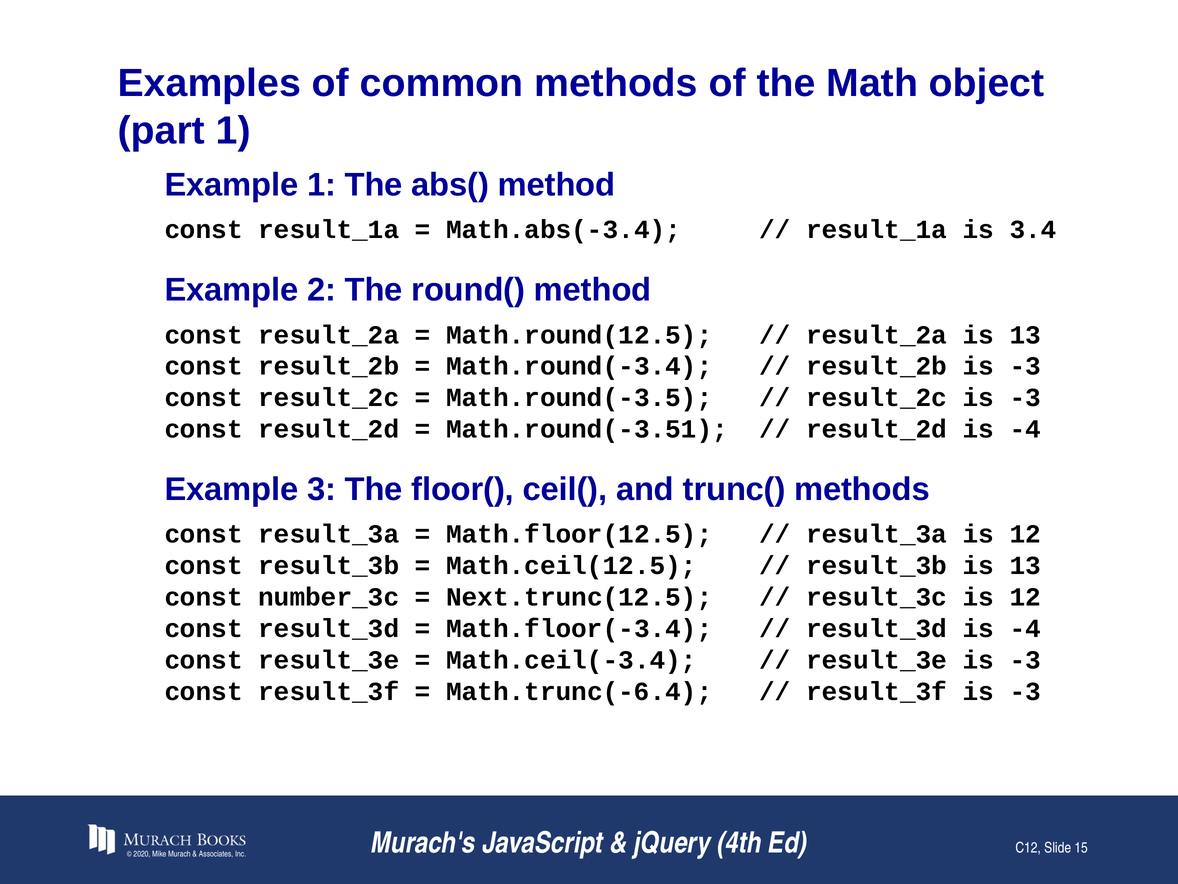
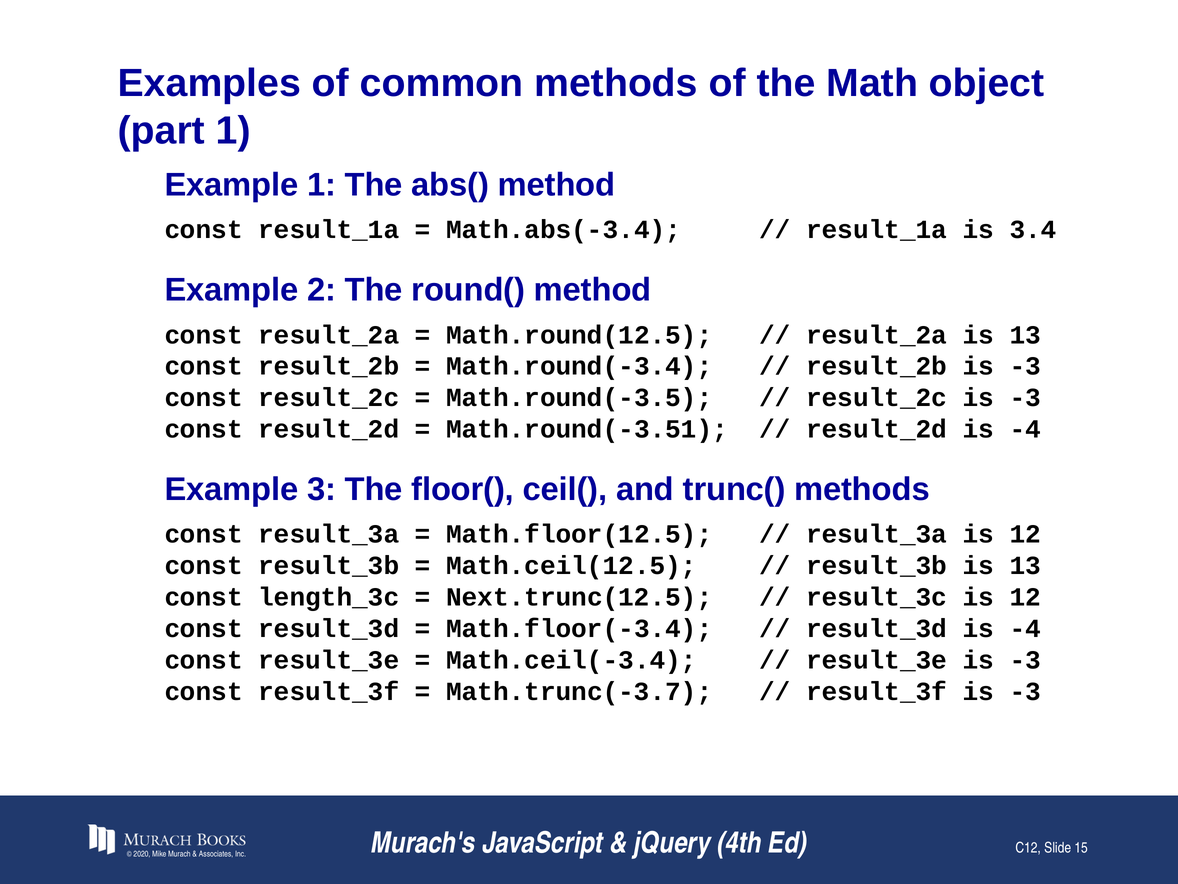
number_3c: number_3c -> length_3c (329, 597)
Math.trunc(-6.4: Math.trunc(-6.4 -> Math.trunc(-3.7 (579, 691)
